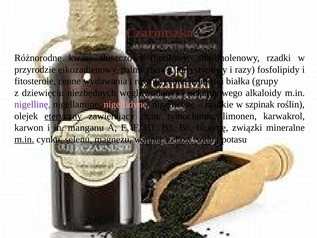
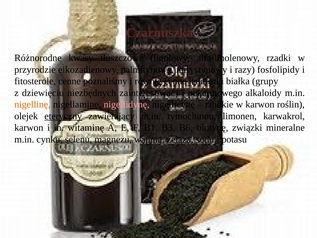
wydawania: wydawania -> poznaliśmy (105, 81)
węglowodany: węglowodany -> zainteresować (149, 93)
nigellinę colour: purple -> orange (32, 104)
w szpinak: szpinak -> karwon (260, 104)
manganu: manganu -> witaminę (86, 128)
m.in underline: present -> none (24, 139)
